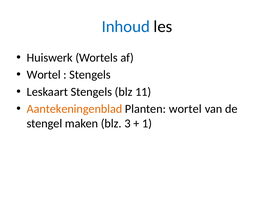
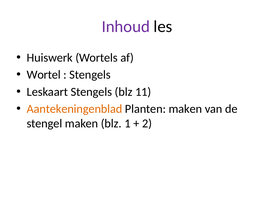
Inhoud colour: blue -> purple (126, 27)
Planten wortel: wortel -> maken (185, 109)
3: 3 -> 1 (128, 123)
1: 1 -> 2 (147, 123)
